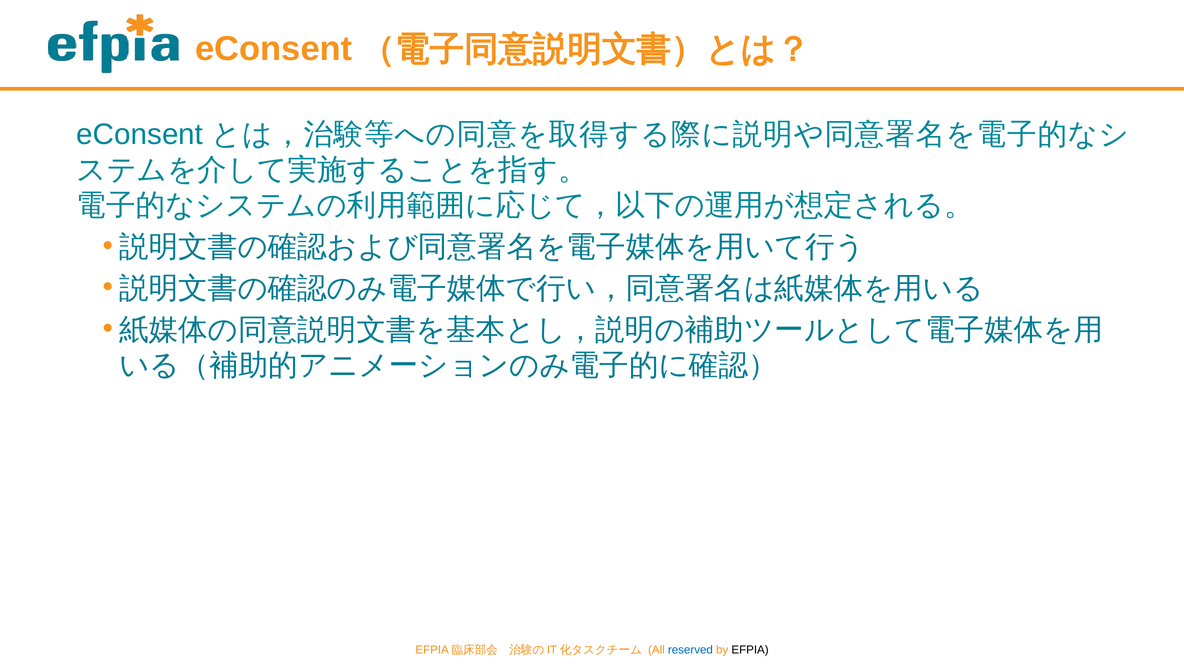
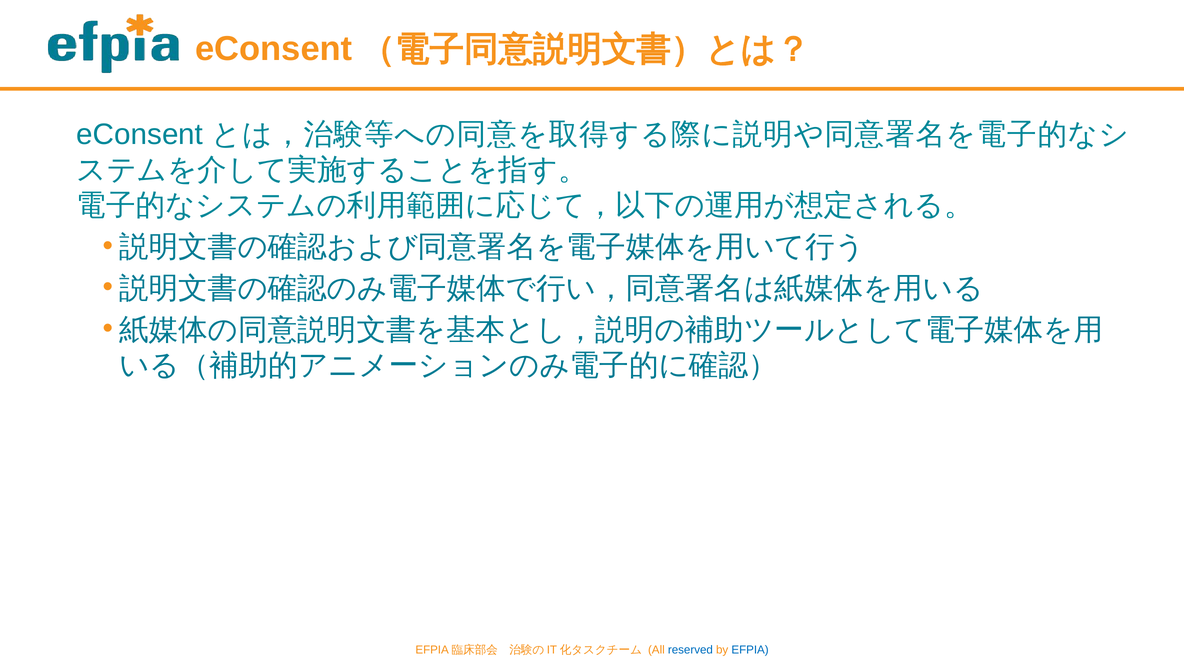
EFPIA colour: black -> blue (750, 650)
